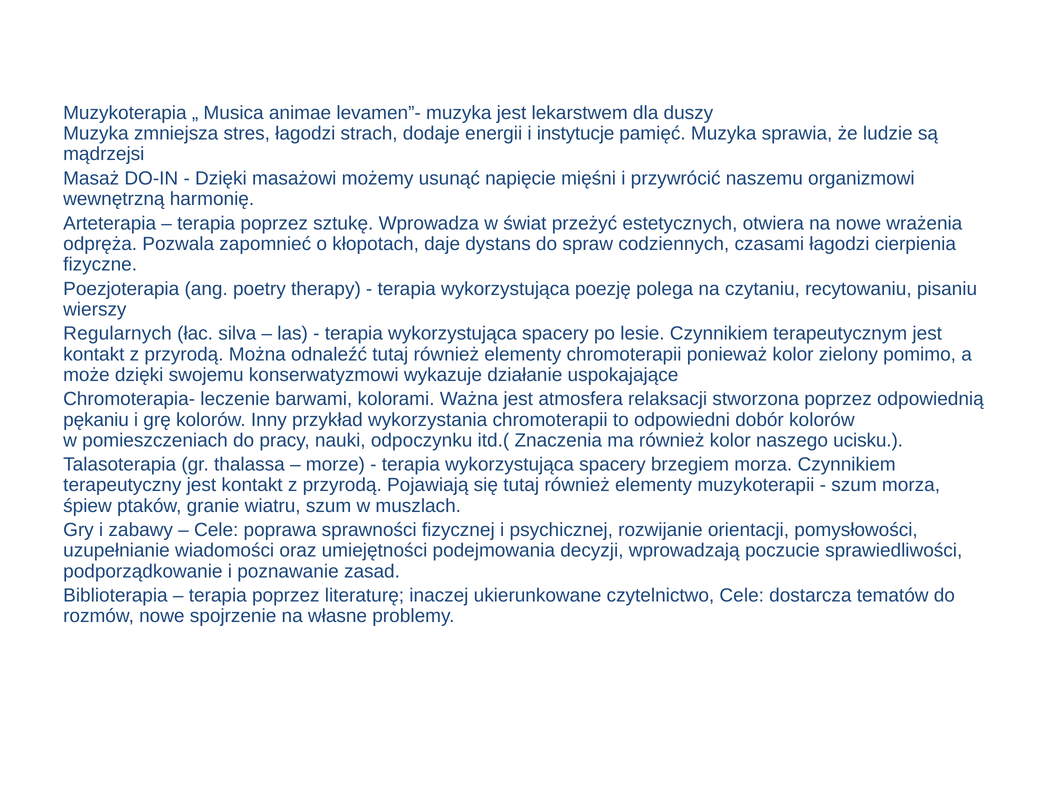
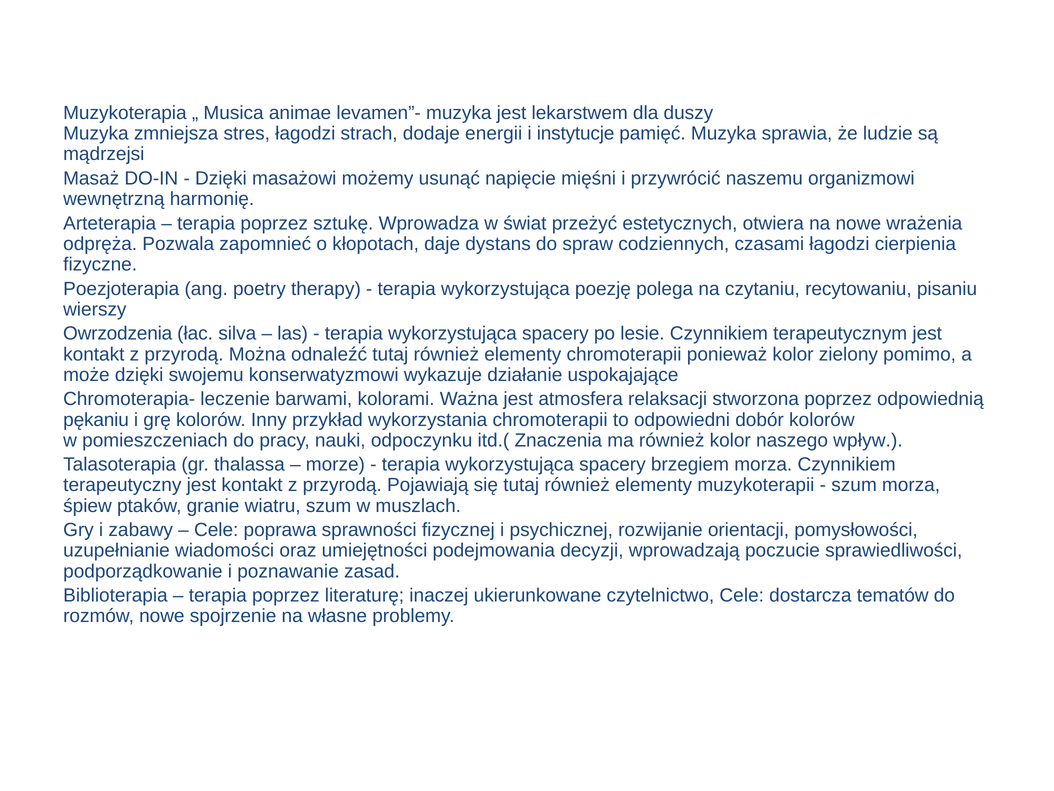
Regularnych: Regularnych -> Owrzodzenia (118, 333)
ucisku: ucisku -> wpływ (868, 440)
